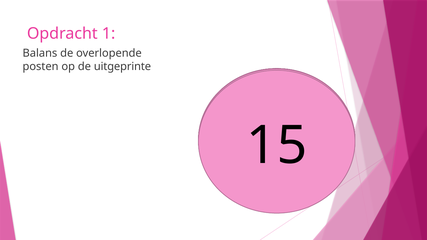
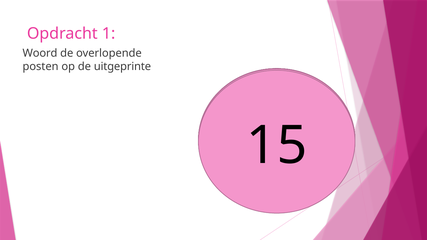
Balans: Balans -> Woord (40, 53)
